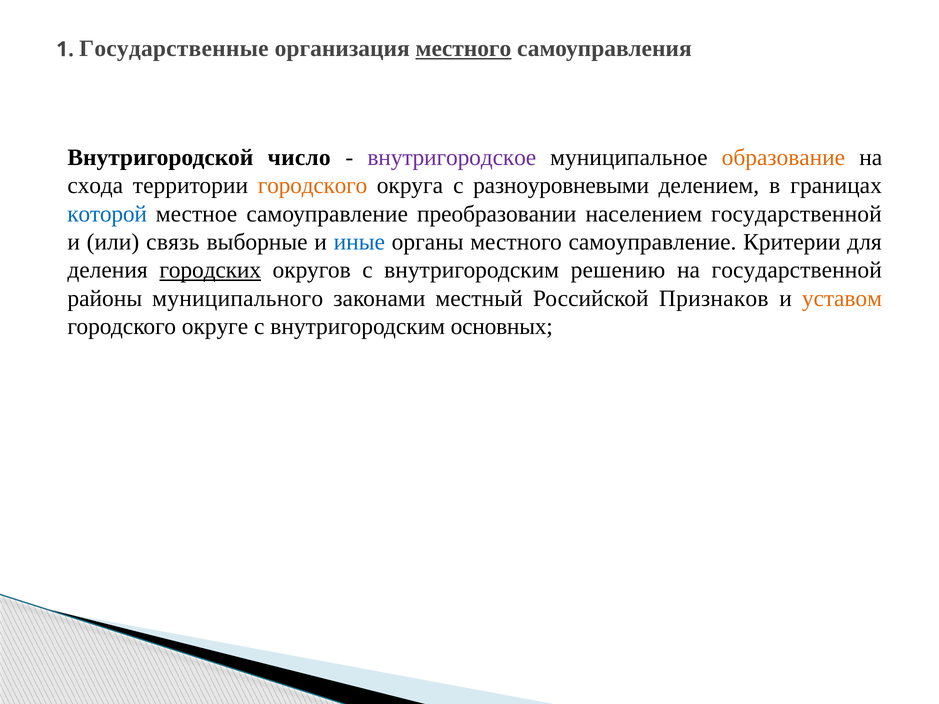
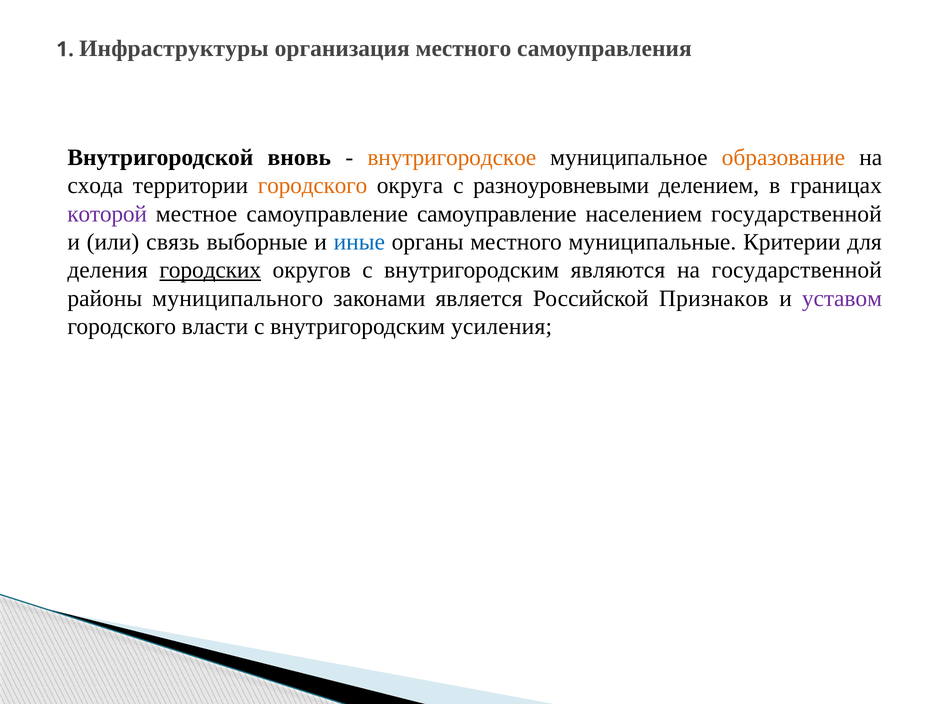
Государственные: Государственные -> Инфраструктуры (174, 49)
местного underline: present -> none (463, 49)
число: число -> вновь (299, 158)
внутригородское colour: purple -> orange (452, 158)
которой colour: blue -> purple (107, 214)
самоуправление преобразовании: преобразовании -> самоуправление (497, 214)
местного самоуправление: самоуправление -> муниципальные (652, 242)
решению: решению -> являются (618, 270)
местный: местный -> является (479, 298)
уставом colour: orange -> purple (842, 298)
округе: округе -> власти (215, 327)
основных: основных -> усиления (502, 327)
